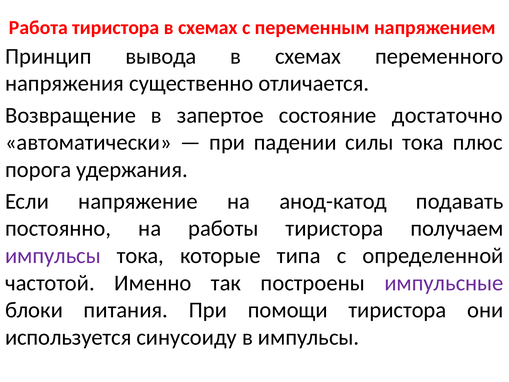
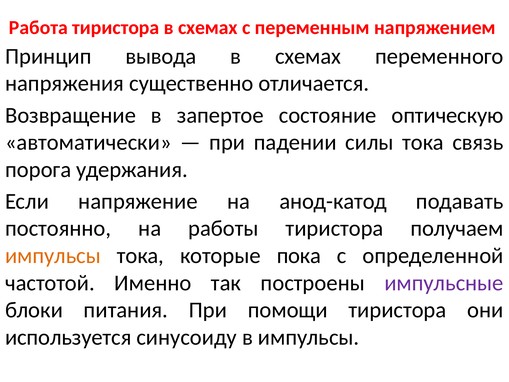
достаточно: достаточно -> оптическую (448, 115)
плюс: плюс -> связь (478, 142)
импульсы colour: purple -> orange (53, 256)
типа: типа -> пока (299, 256)
